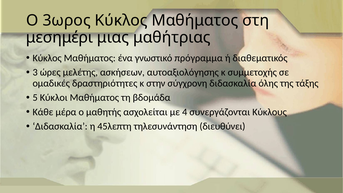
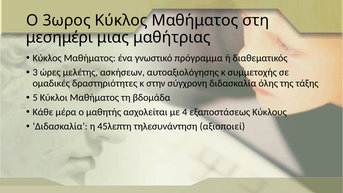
συνεργάζονται: συνεργάζονται -> εξαποστάσεως (220, 112)
διευθύνει: διευθύνει -> αξιοποιεί (222, 126)
